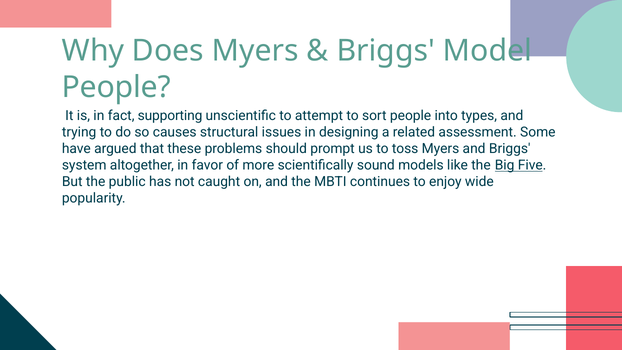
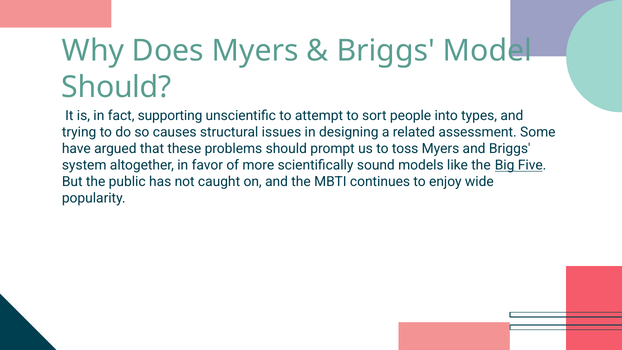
People: People -> Should (116, 87)
